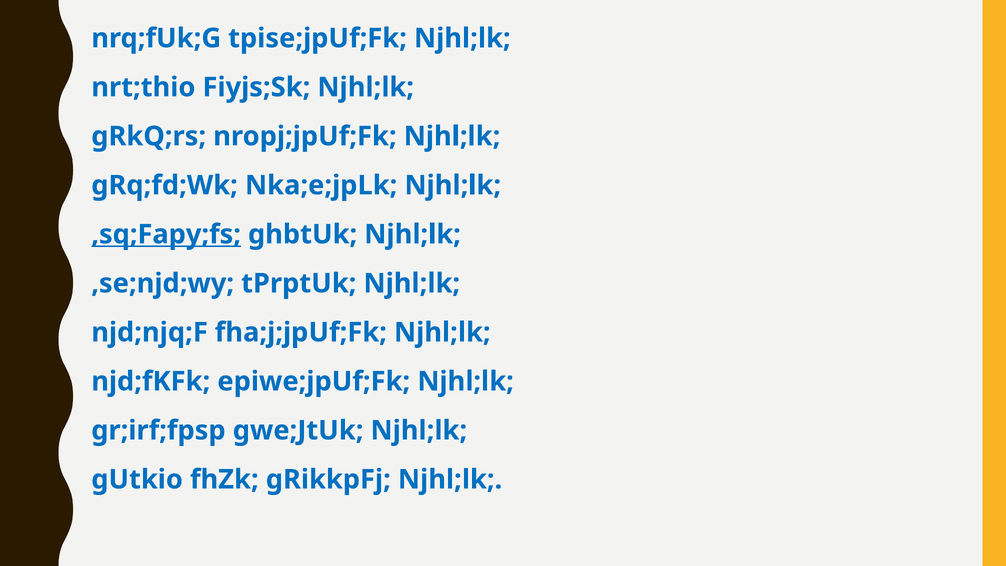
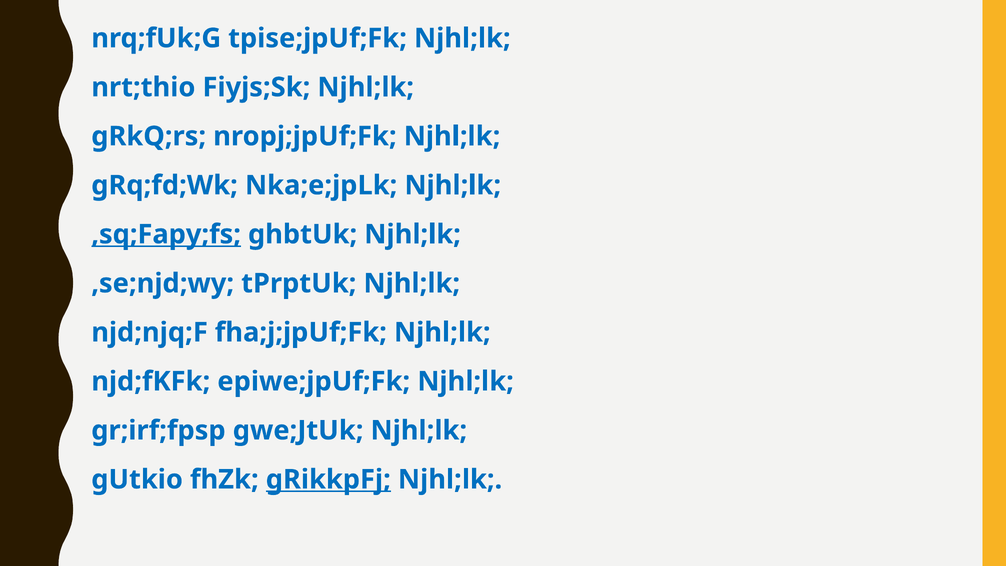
gRikkpFj underline: none -> present (328, 479)
